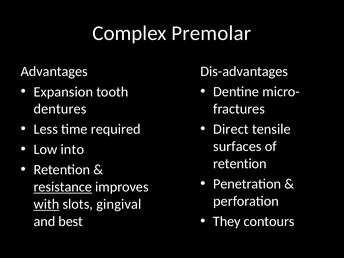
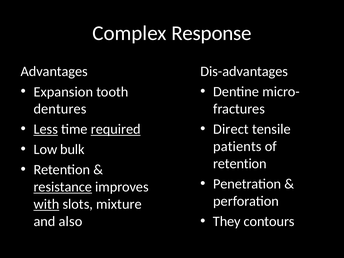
Premolar: Premolar -> Response (211, 33)
Less underline: none -> present (46, 129)
required underline: none -> present (116, 129)
surfaces: surfaces -> patients (237, 146)
into: into -> bulk (72, 150)
gingival: gingival -> mixture (119, 204)
best: best -> also (71, 221)
